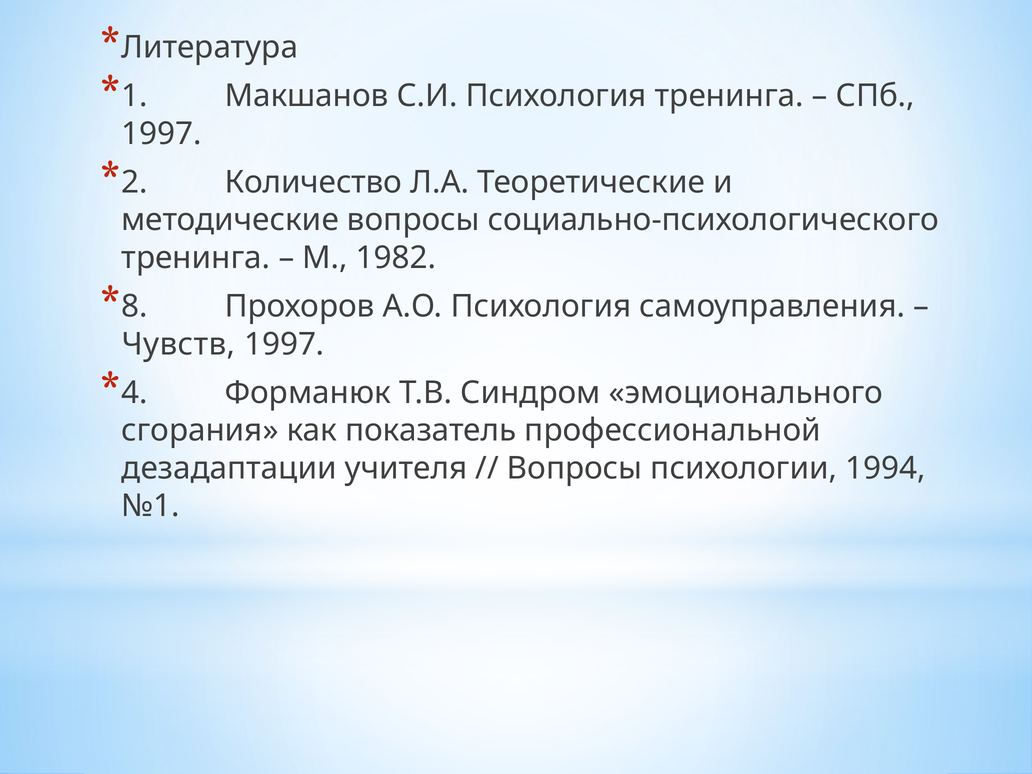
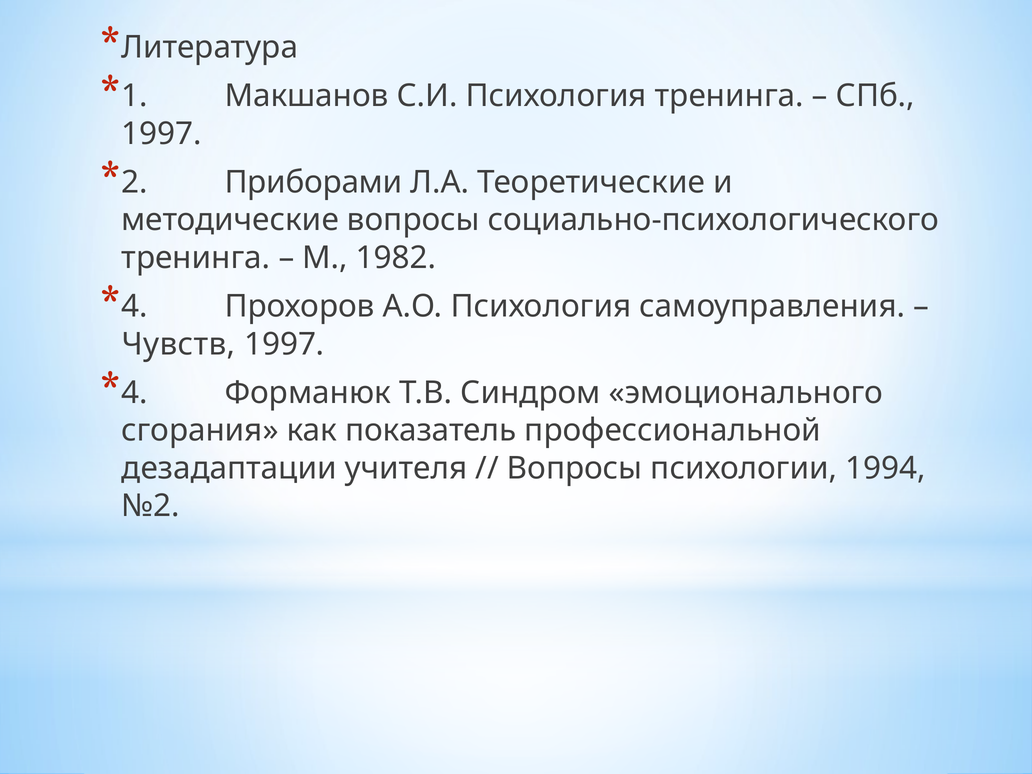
Количество: Количество -> Приборами (313, 182)
8: 8 -> 4 (135, 306)
№1: №1 -> №2 (151, 506)
